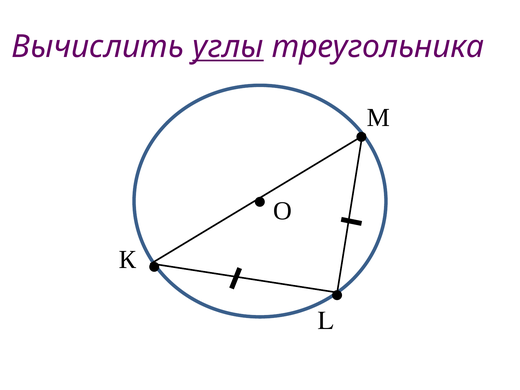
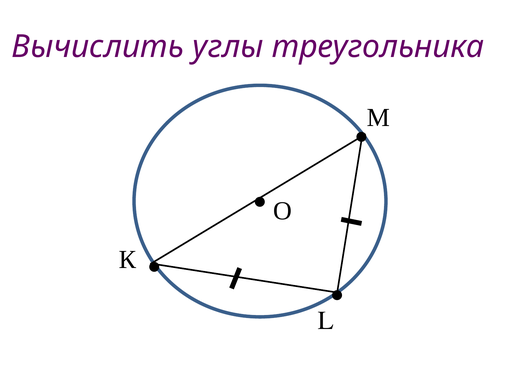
углы underline: present -> none (228, 47)
